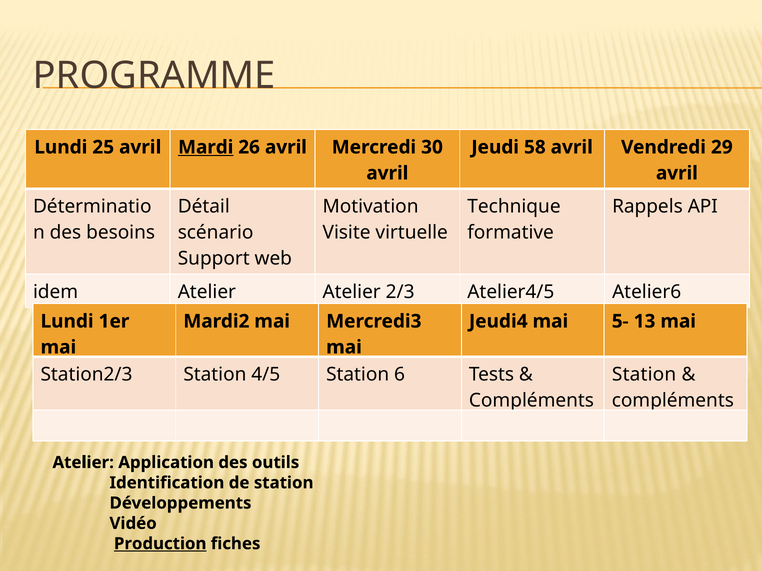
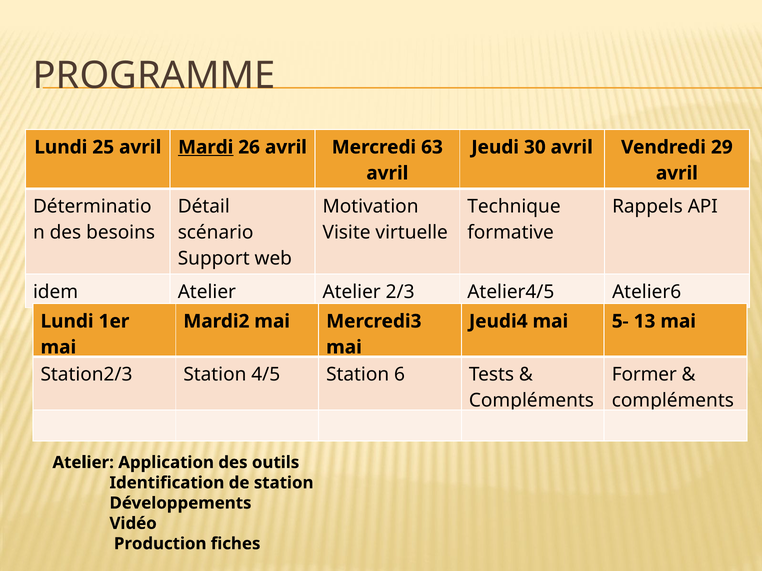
30: 30 -> 63 (432, 147)
58: 58 -> 30 (535, 147)
Station: Station -> Former (644, 375)
Production underline: present -> none (160, 544)
